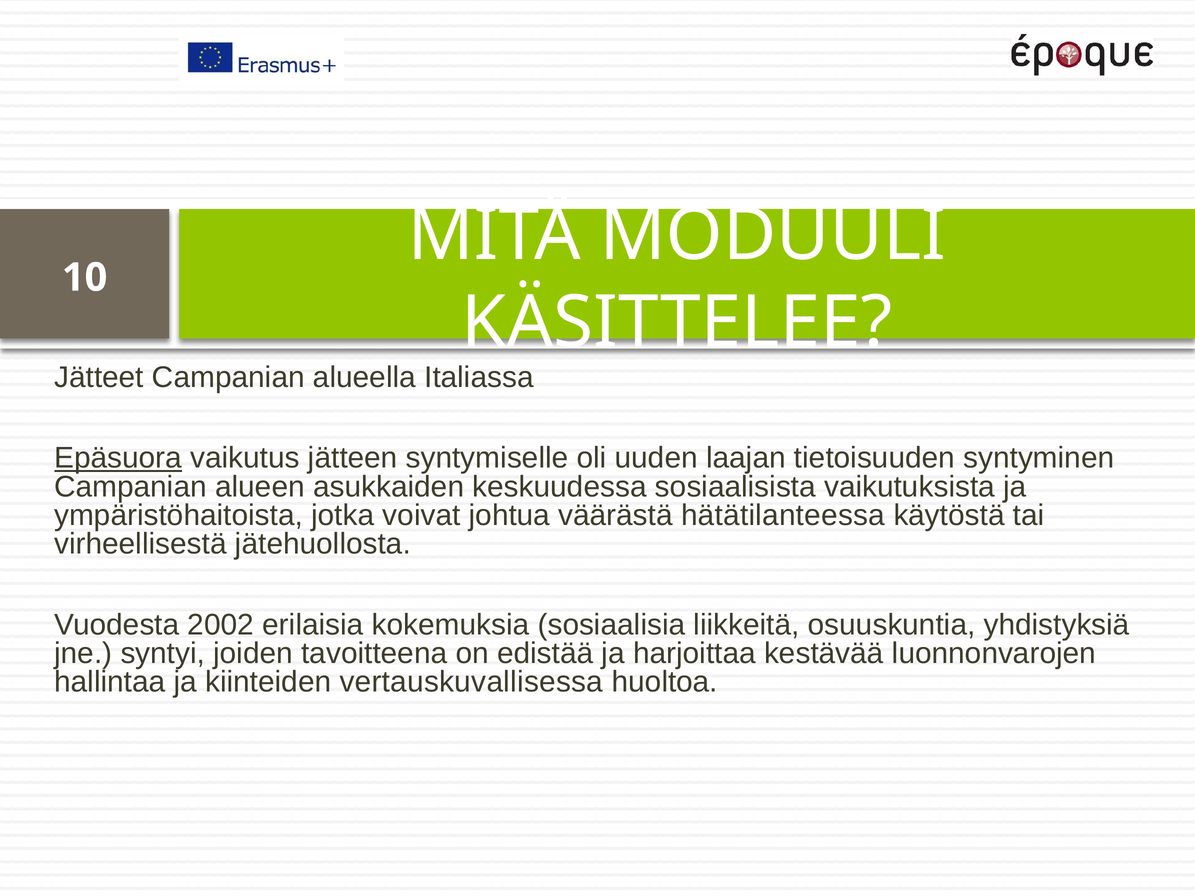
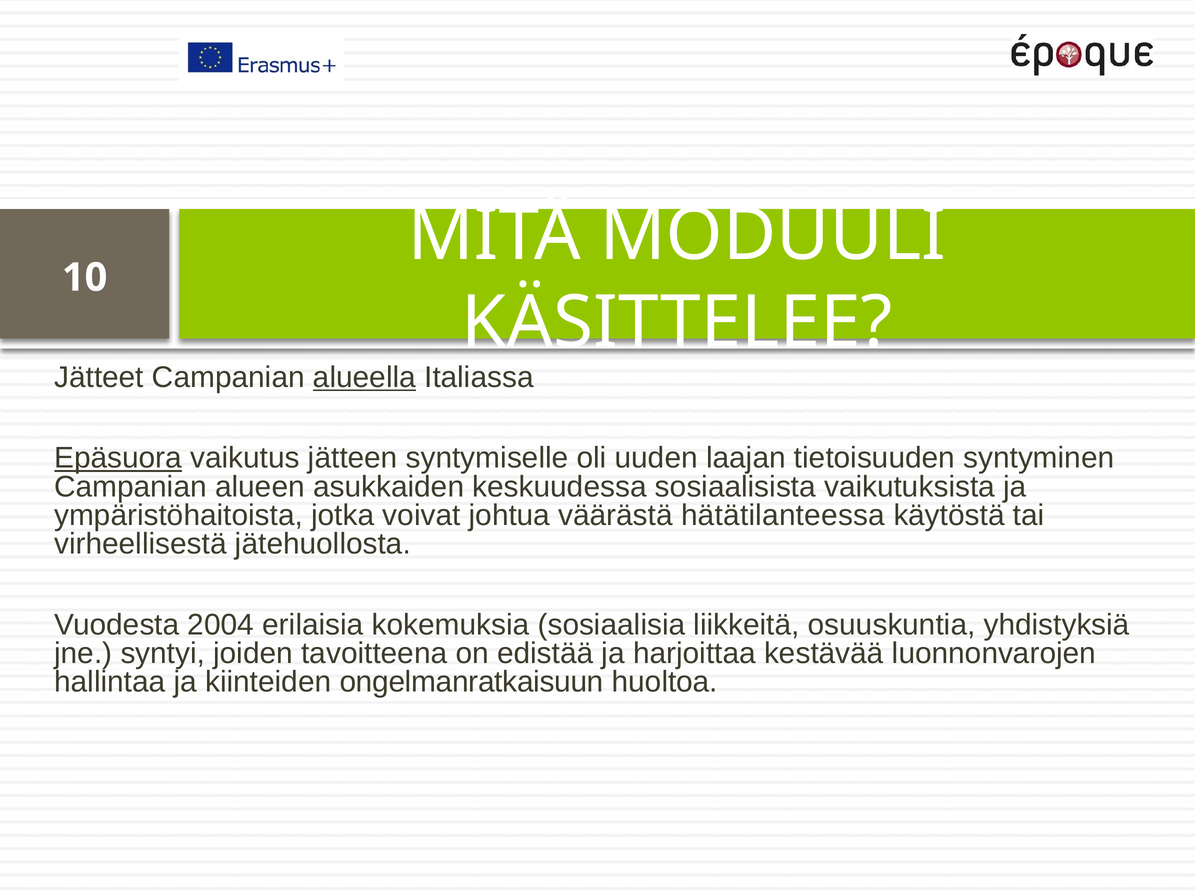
alueella underline: none -> present (364, 378)
2002: 2002 -> 2004 (221, 625)
vertauskuvallisessa: vertauskuvallisessa -> ongelmanratkaisuun (472, 682)
